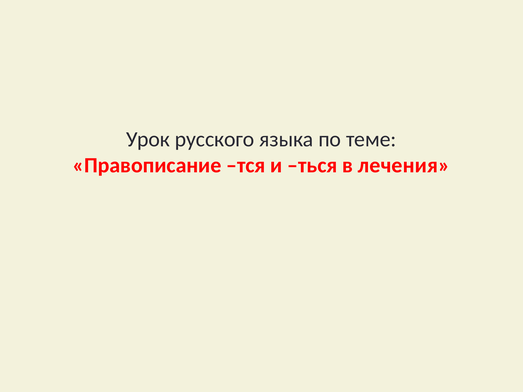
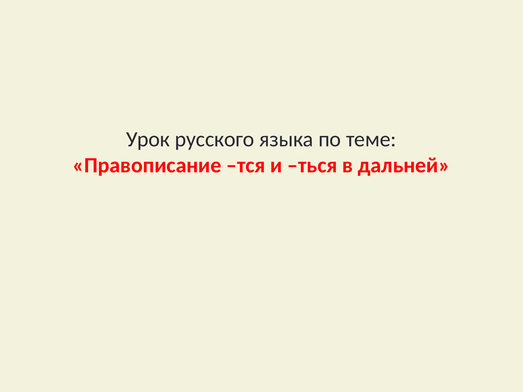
лечения: лечения -> дальней (404, 165)
